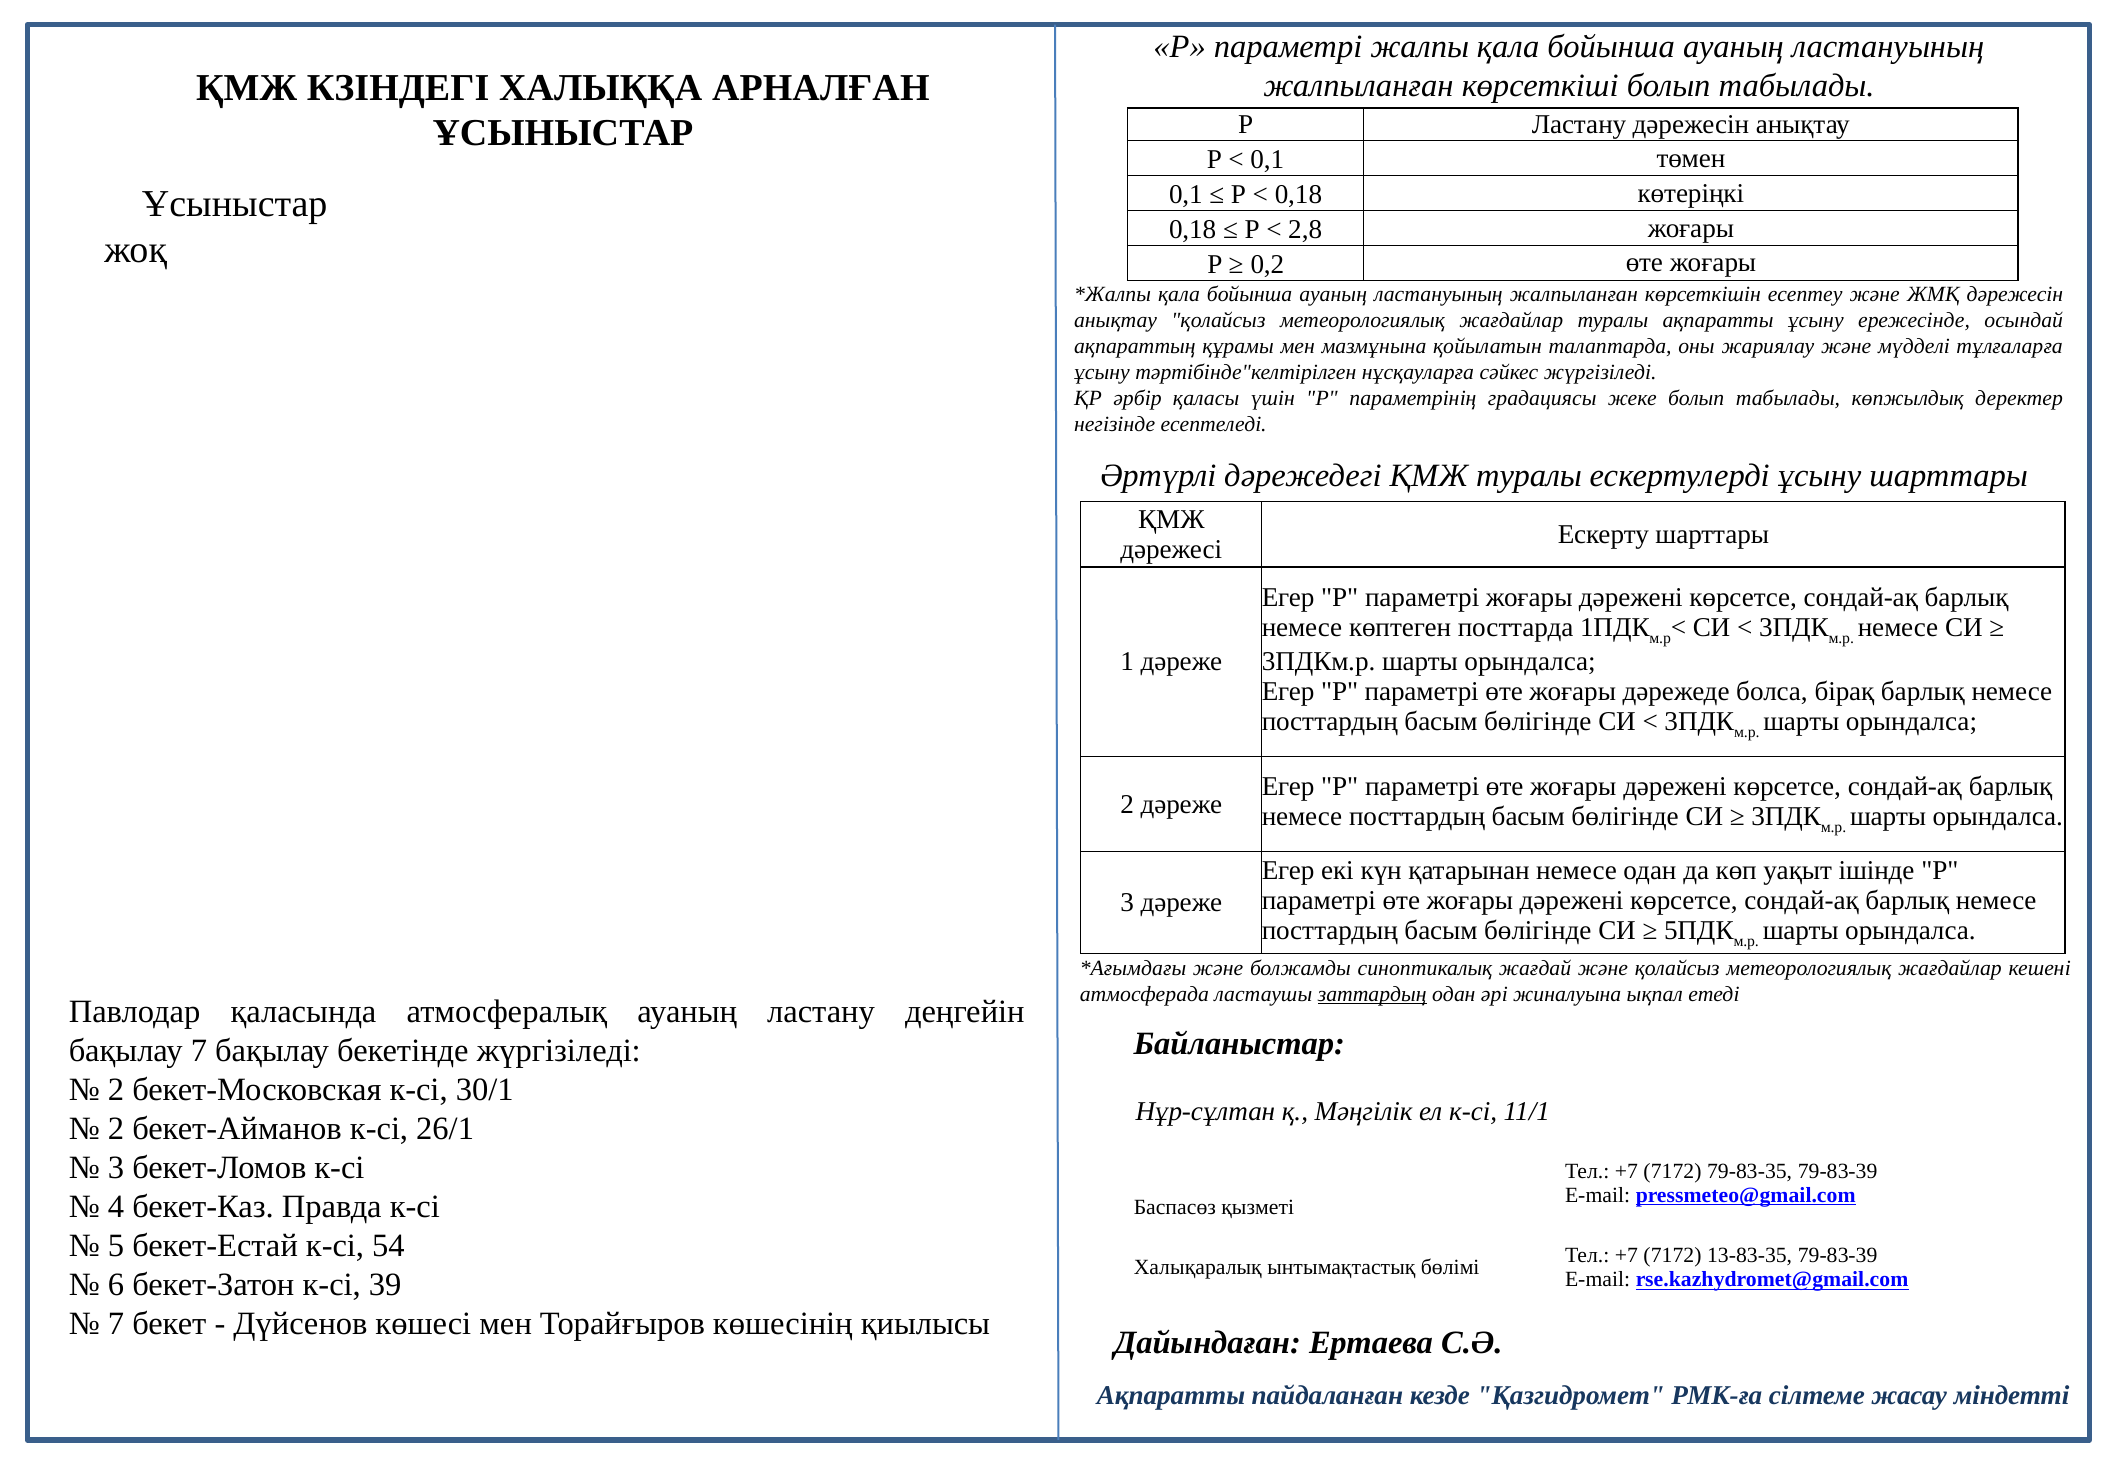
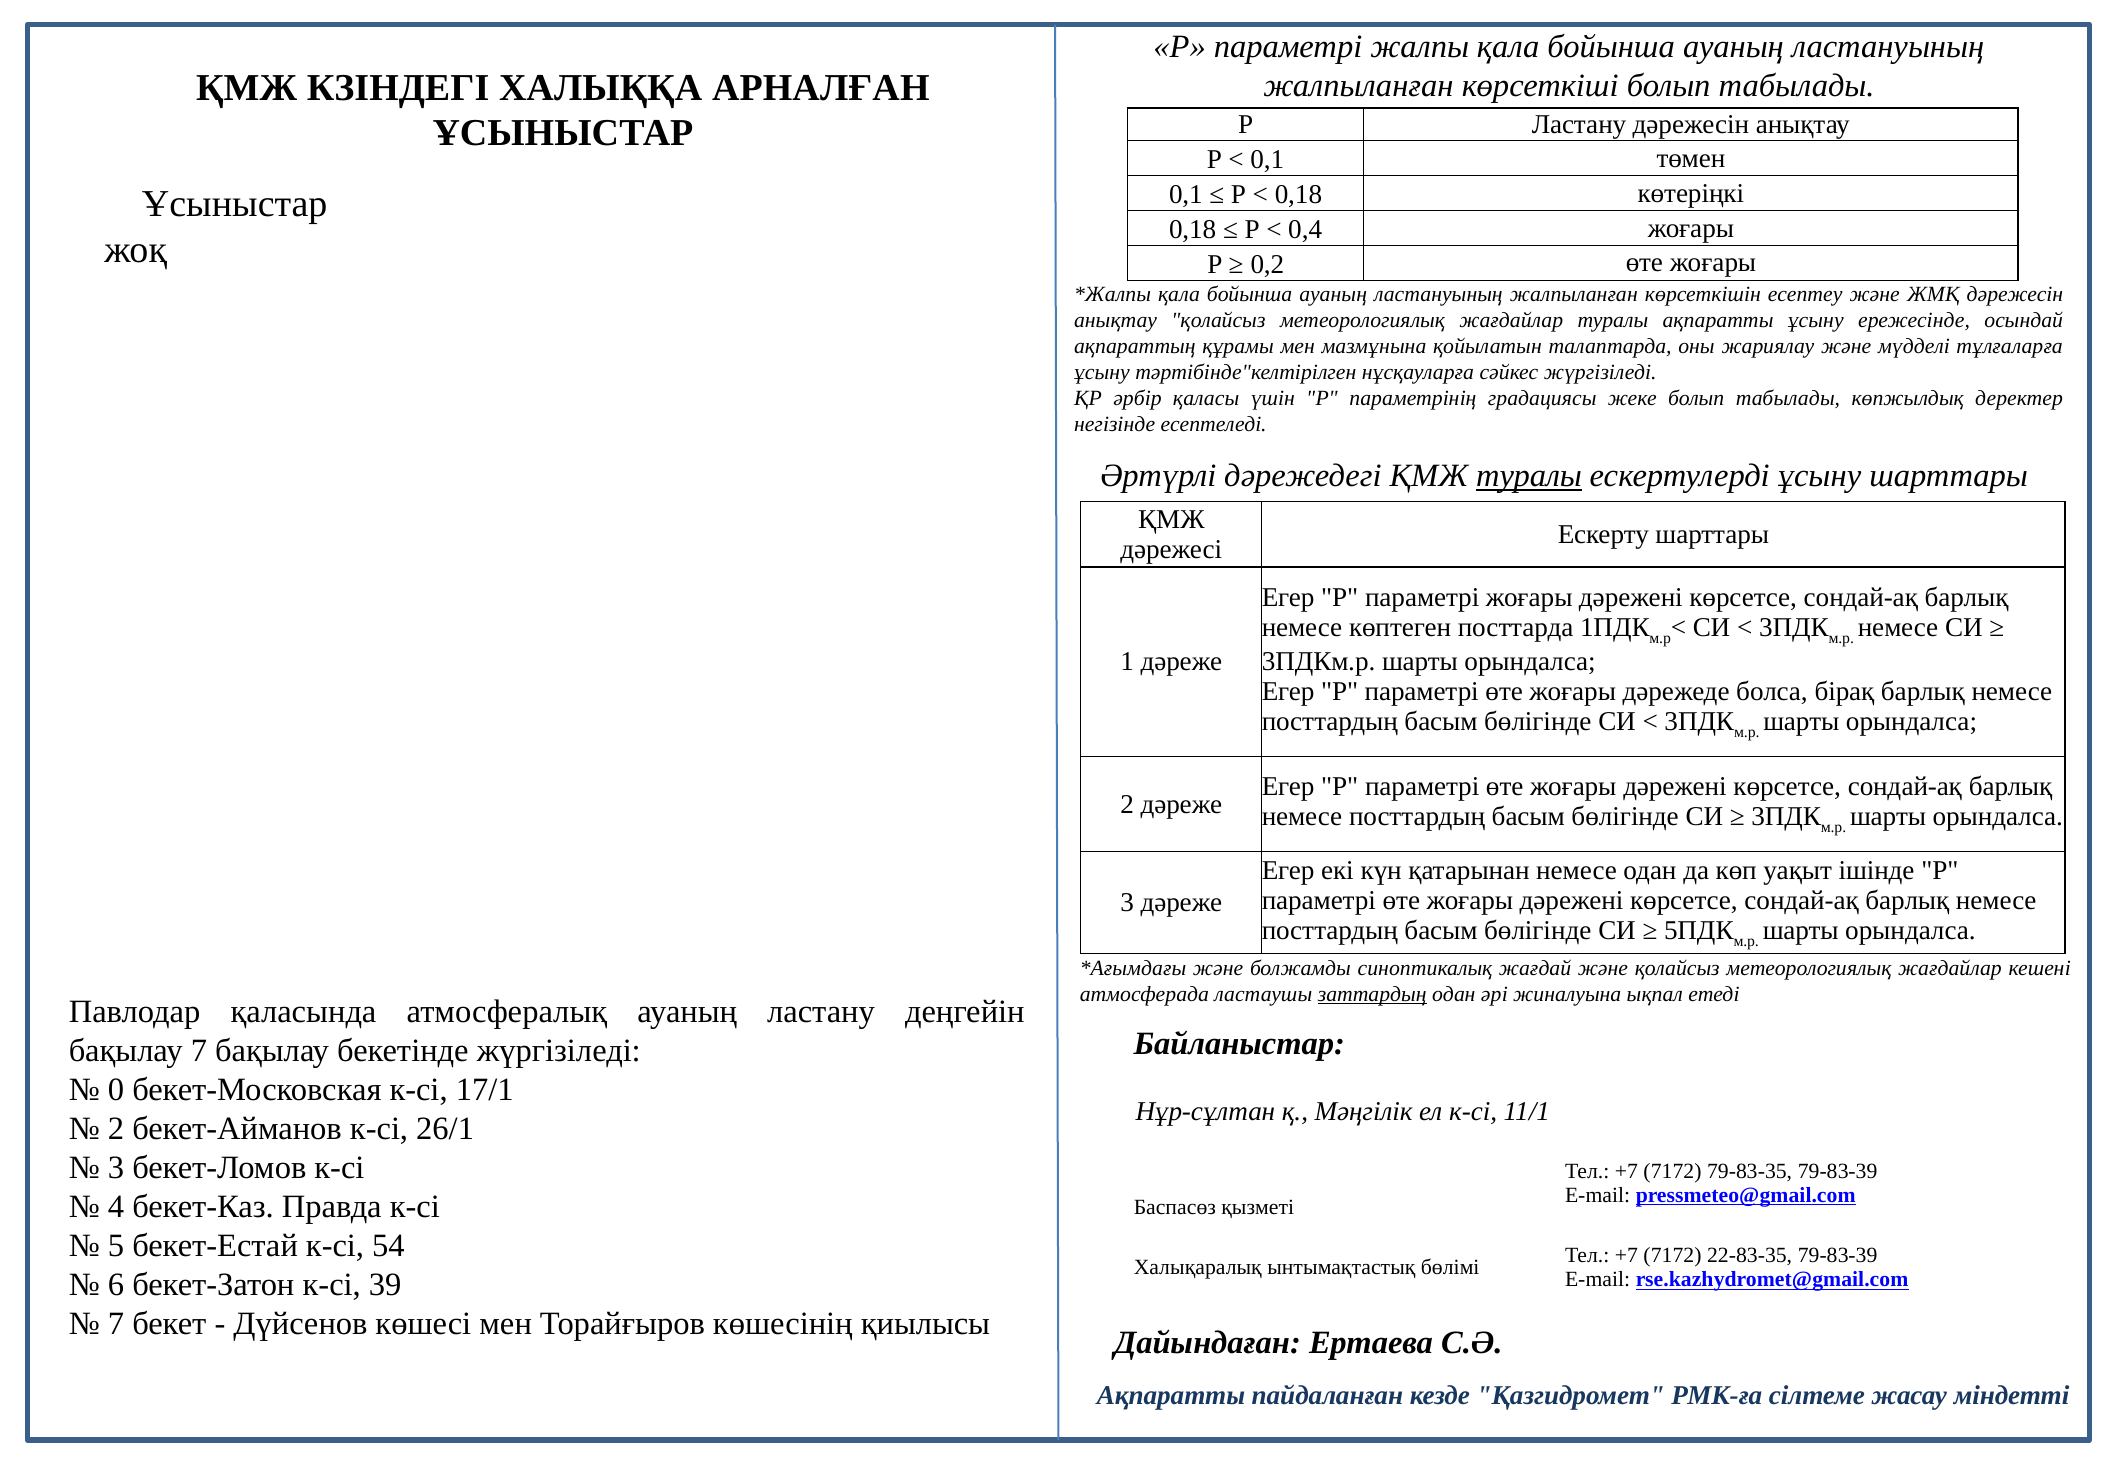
2,8: 2,8 -> 0,4 (1305, 229)
туралы underline: none -> present (1529, 476)
2: 2 -> 0 (116, 1090)
30/1: 30/1 -> 17/1 (485, 1090)
13-83-35: 13-83-35 -> 22-83-35 (1750, 1256)
